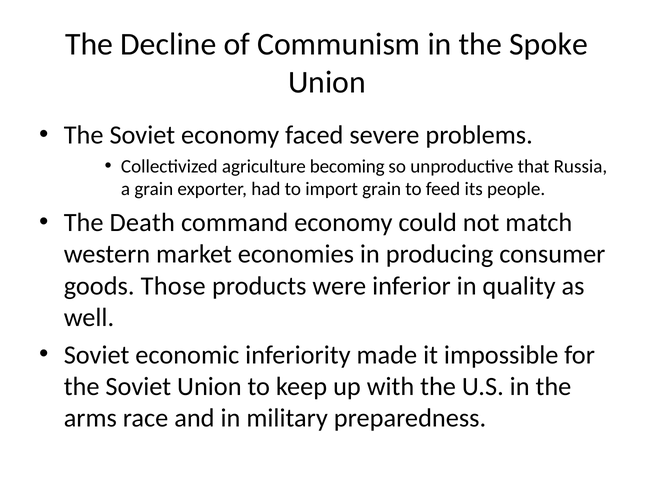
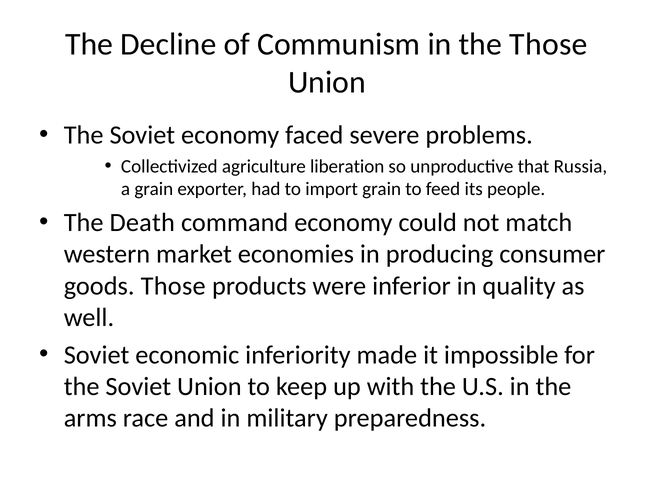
the Spoke: Spoke -> Those (549, 44)
becoming: becoming -> liberation (347, 166)
